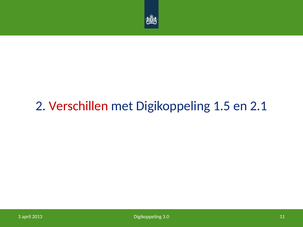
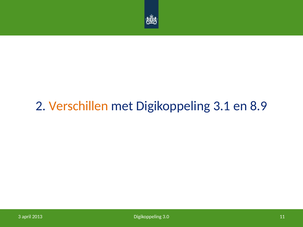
Verschillen colour: red -> orange (79, 106)
1.5: 1.5 -> 3.1 (222, 106)
2.1: 2.1 -> 8.9 (259, 106)
